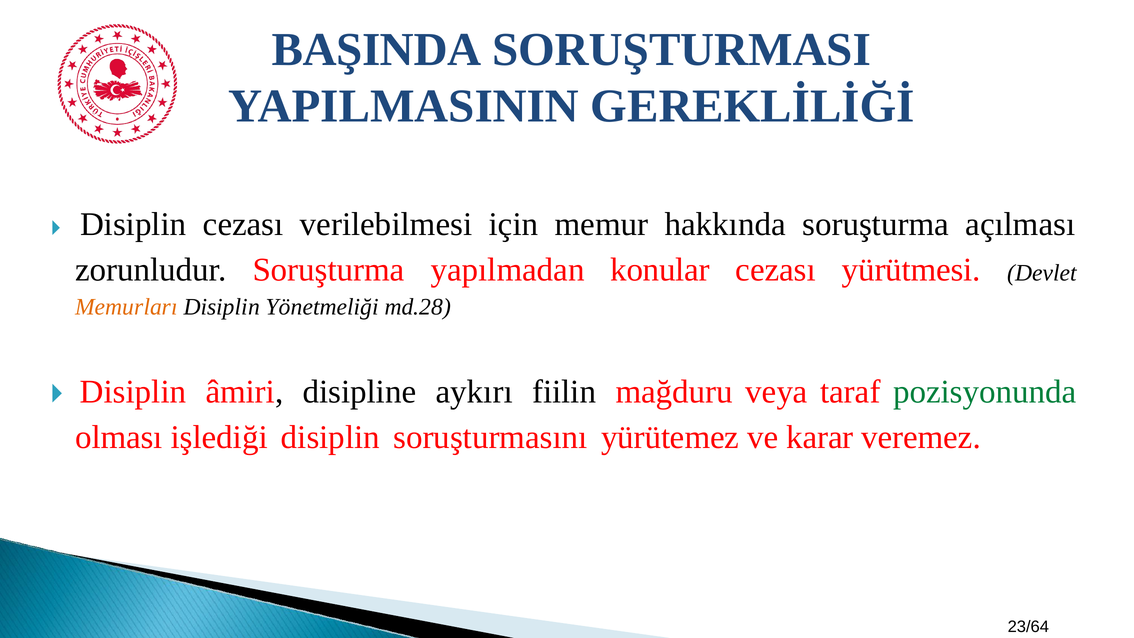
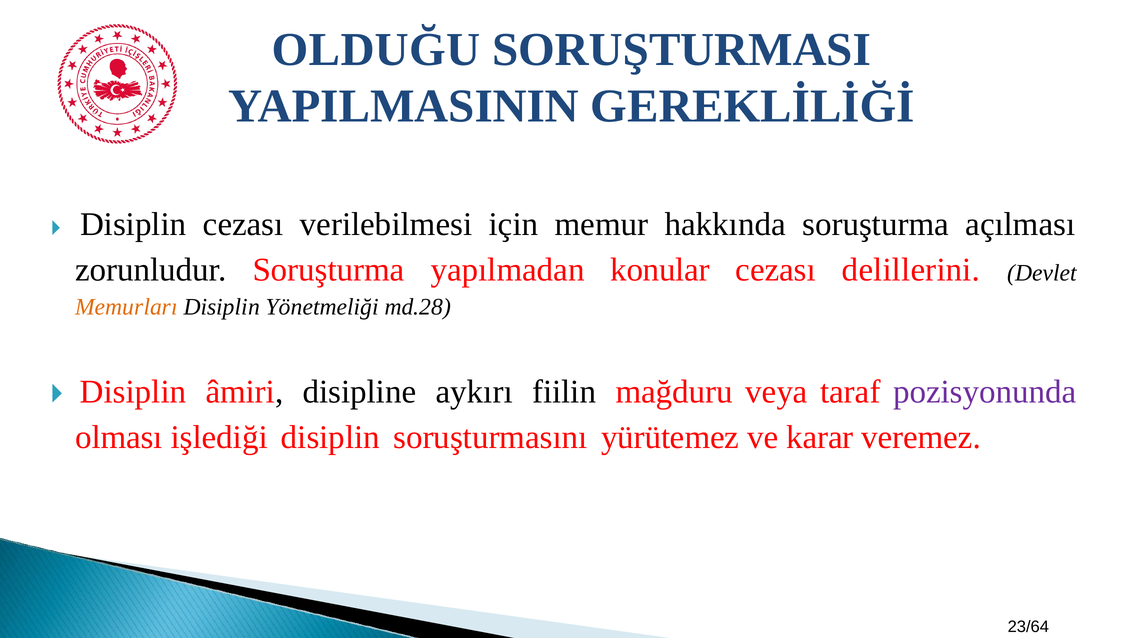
BAŞINDA: BAŞINDA -> OLDUĞU (376, 50)
yürütmesi: yürütmesi -> delillerini (911, 270)
pozisyonunda colour: green -> purple (985, 392)
